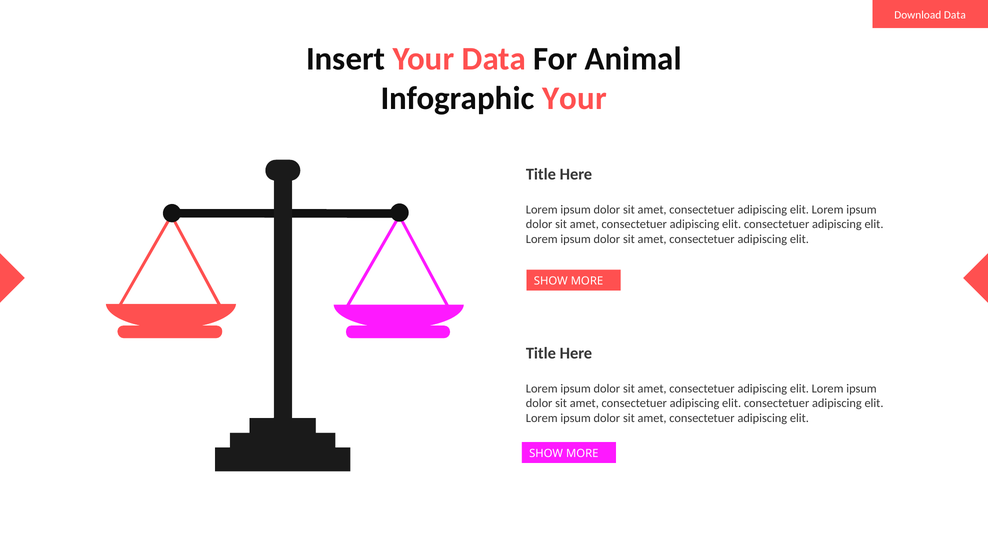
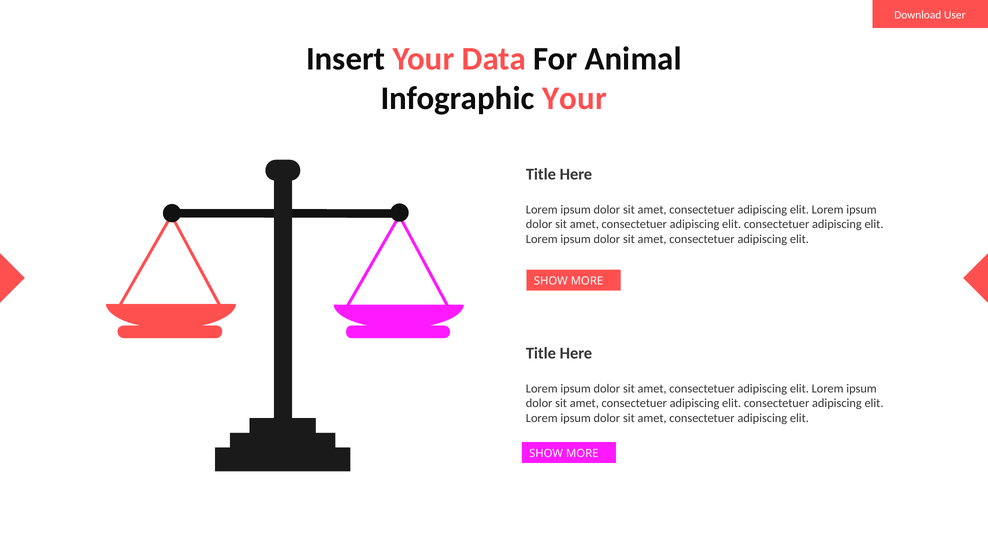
Download Data: Data -> User (955, 15)
